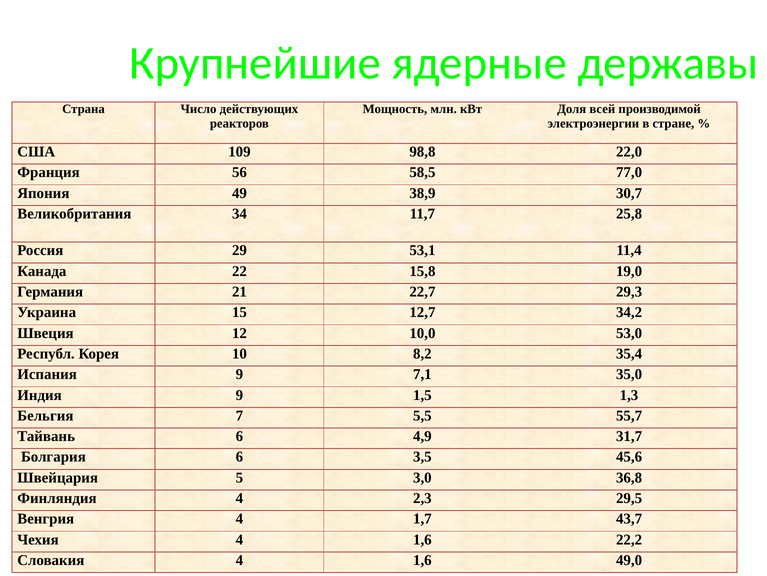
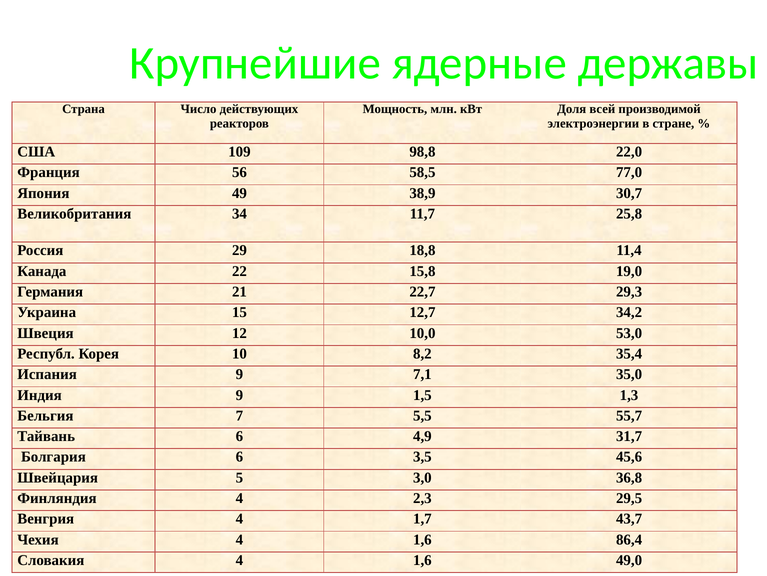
53,1: 53,1 -> 18,8 (422, 250)
22,2: 22,2 -> 86,4 (629, 539)
